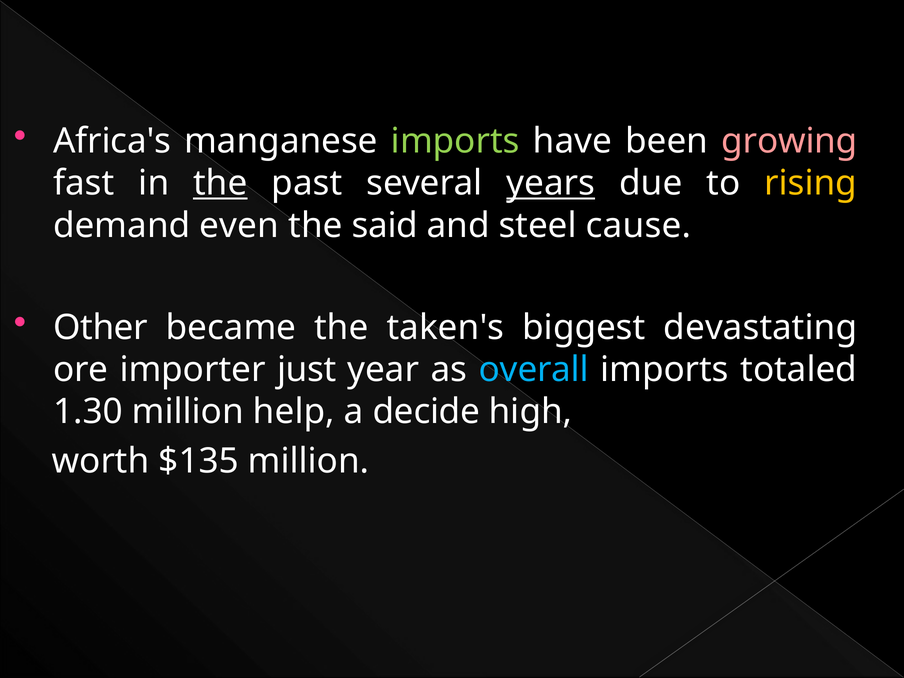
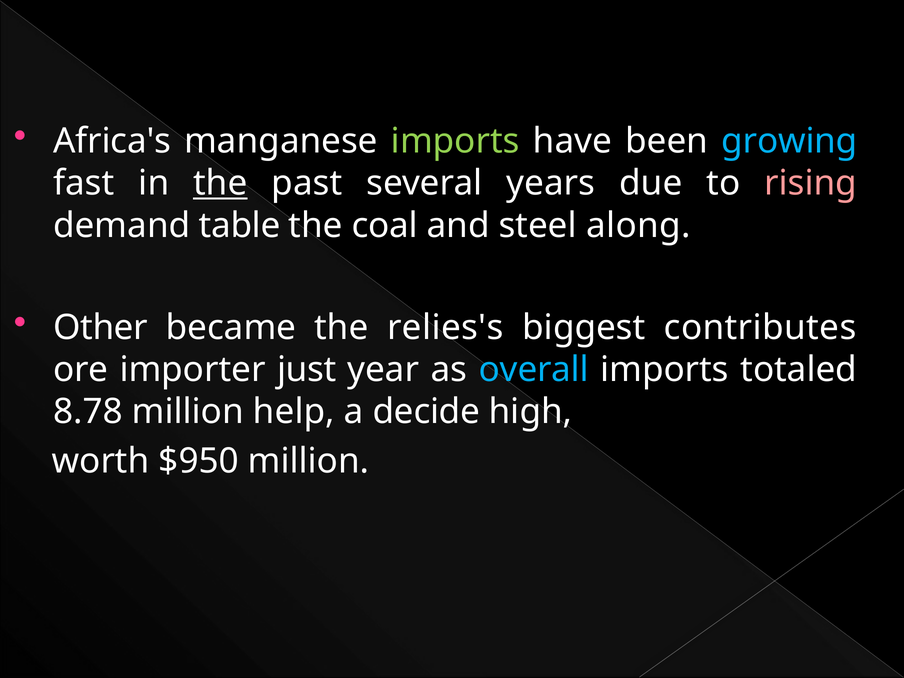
growing colour: pink -> light blue (789, 141)
years underline: present -> none (551, 183)
rising colour: yellow -> pink (811, 183)
even: even -> table (240, 225)
said: said -> coal (385, 225)
cause: cause -> along (639, 225)
taken's: taken's -> relies's (445, 327)
devastating: devastating -> contributes (760, 327)
1.30: 1.30 -> 8.78 (88, 412)
$135: $135 -> $950 (199, 461)
